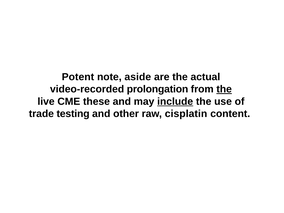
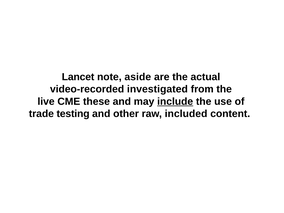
Potent: Potent -> Lancet (78, 77)
prolongation: prolongation -> investigated (157, 89)
the underline: present -> none (224, 89)
cisplatin: cisplatin -> included (186, 114)
